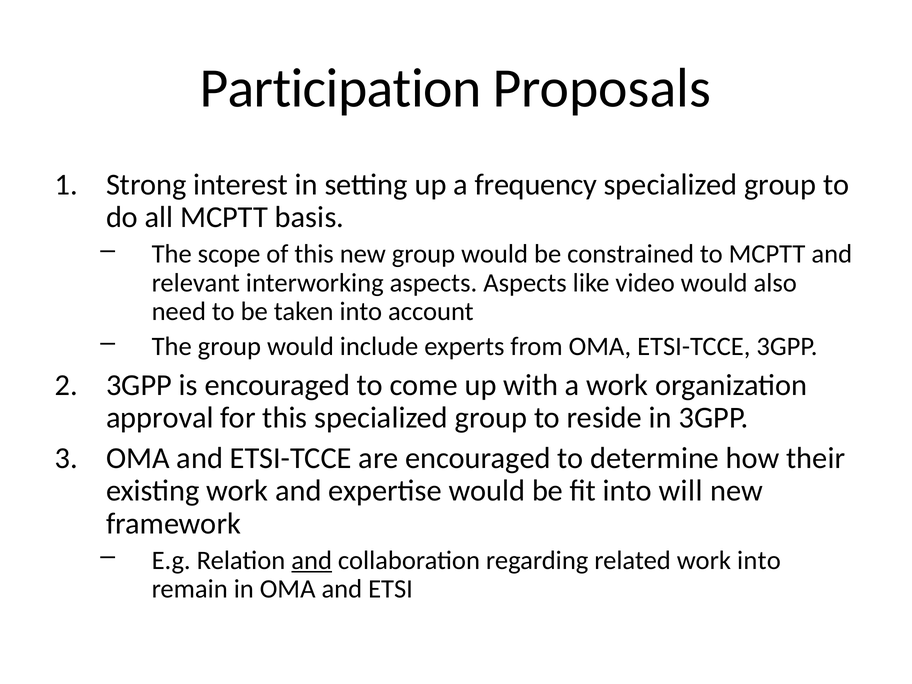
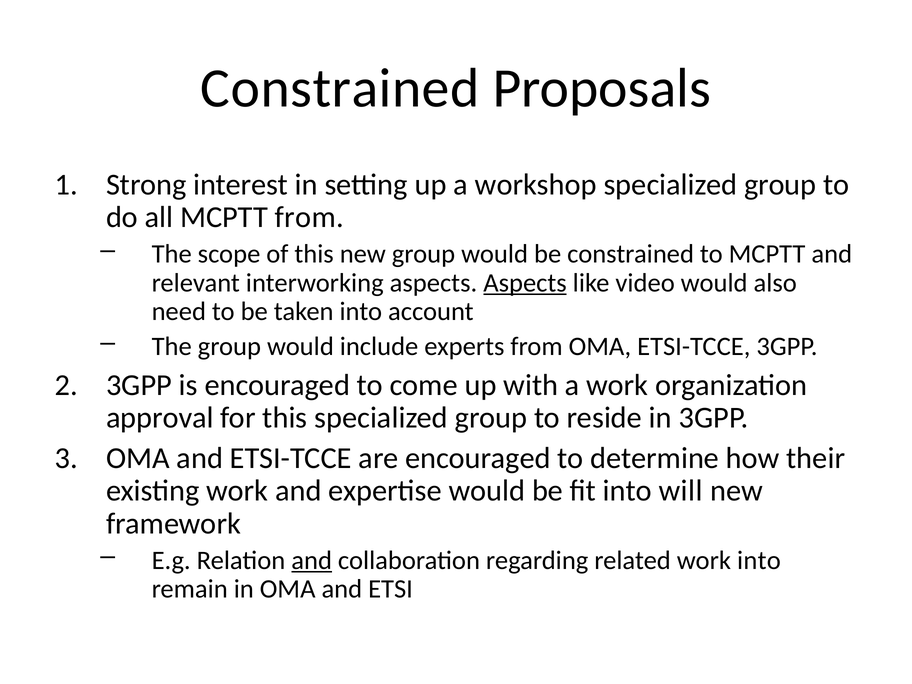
Participation: Participation -> Constrained (340, 88)
frequency: frequency -> workshop (536, 185)
MCPTT basis: basis -> from (309, 217)
Aspects underline: none -> present (525, 283)
